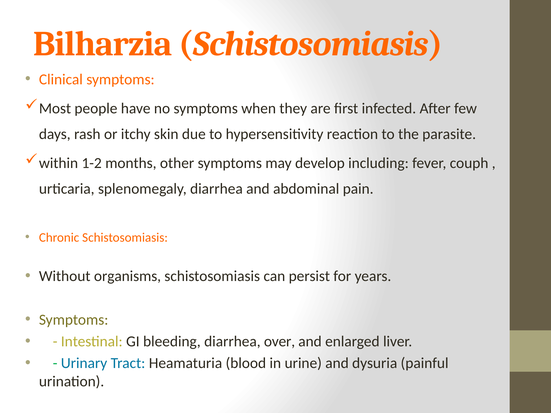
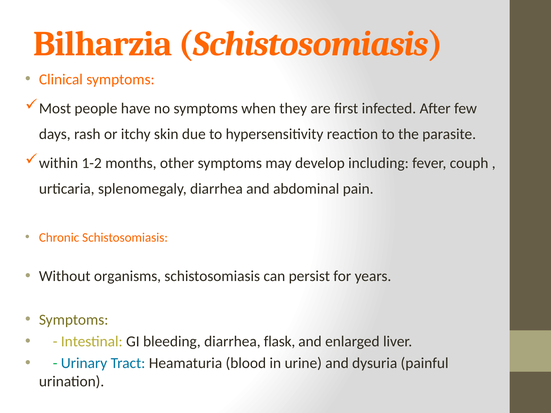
over: over -> flask (280, 342)
